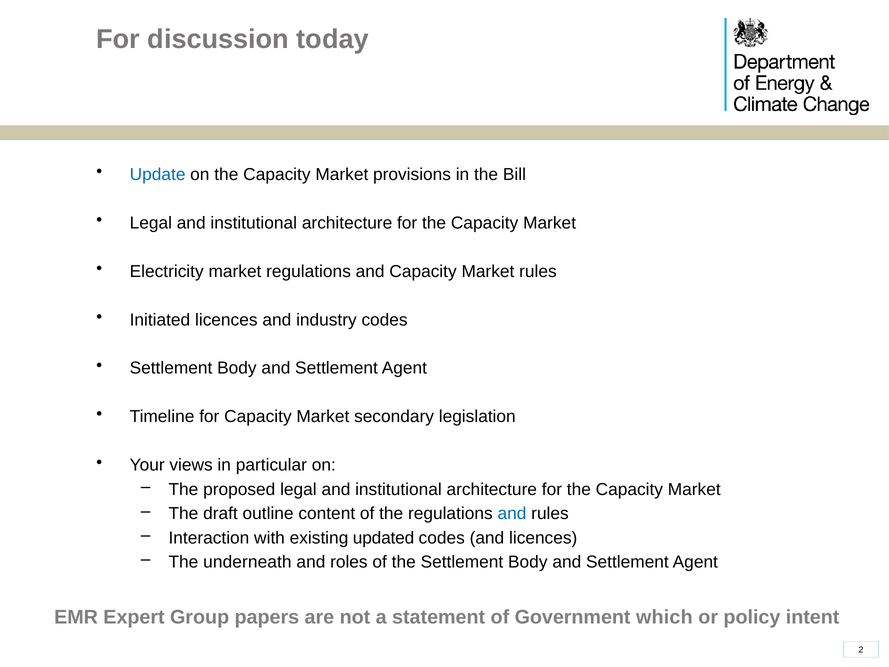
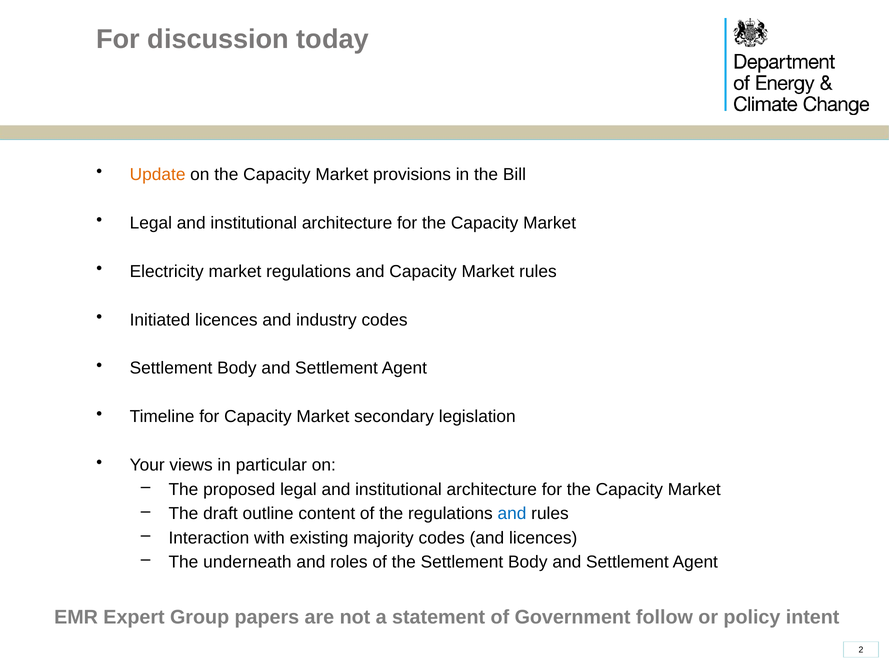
Update colour: blue -> orange (158, 174)
updated: updated -> majority (383, 538)
which: which -> follow (664, 617)
